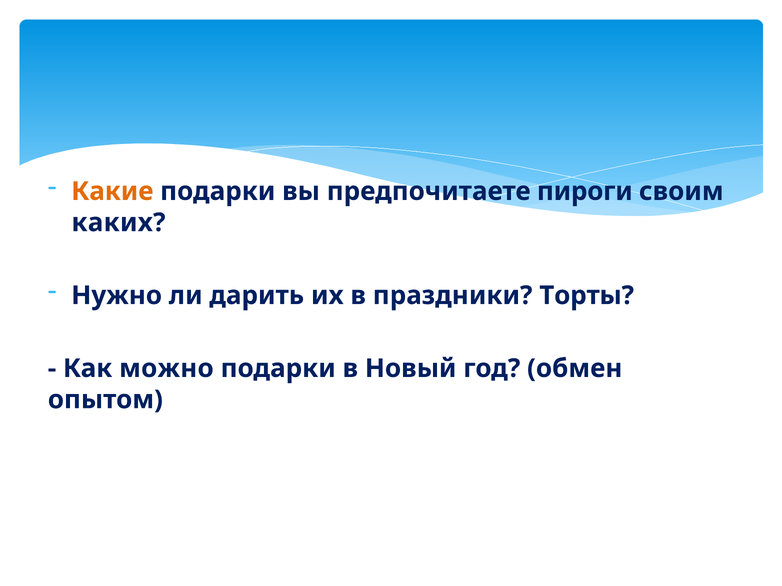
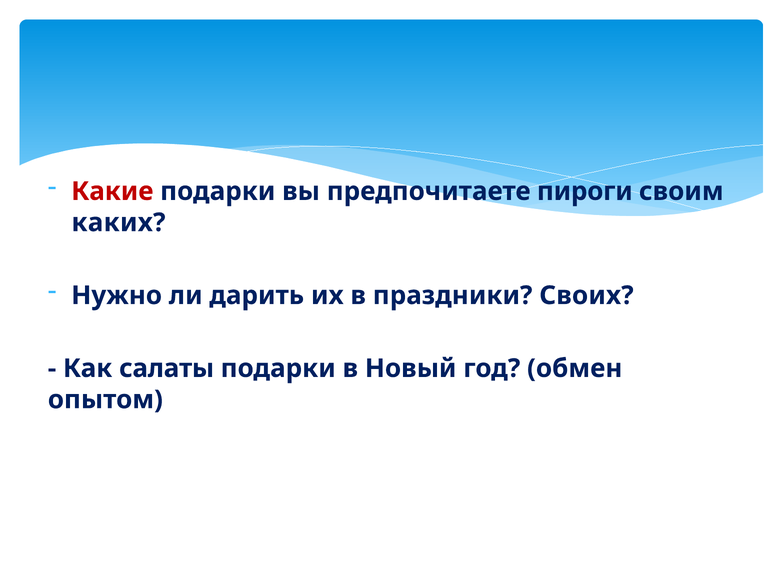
Какие colour: orange -> red (112, 191)
Торты: Торты -> Своих (586, 296)
можно: можно -> салаты (167, 369)
